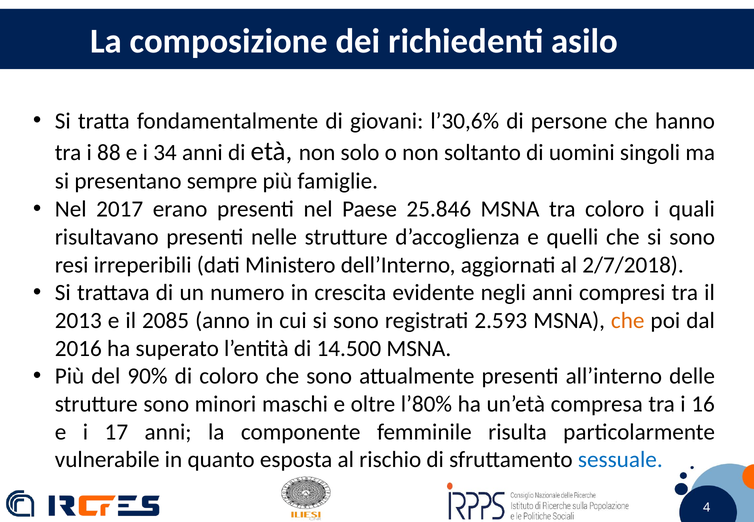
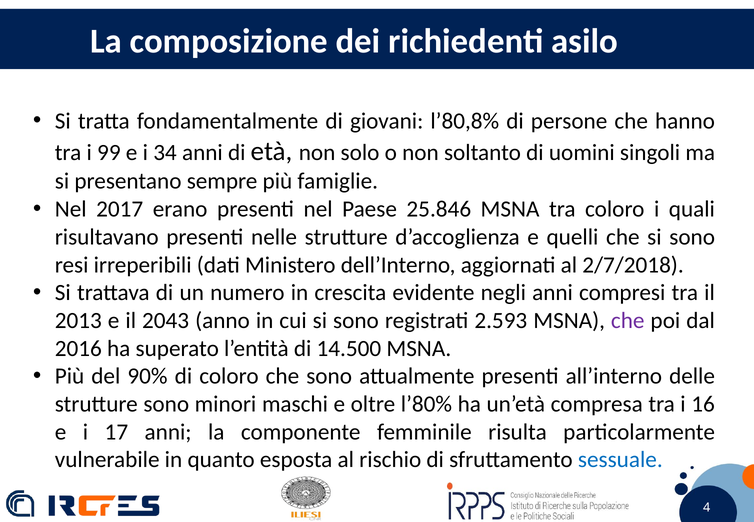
l’30,6%: l’30,6% -> l’80,8% (465, 121)
88: 88 -> 99 (109, 153)
2085: 2085 -> 2043 (166, 321)
che colour: orange -> purple (628, 321)
